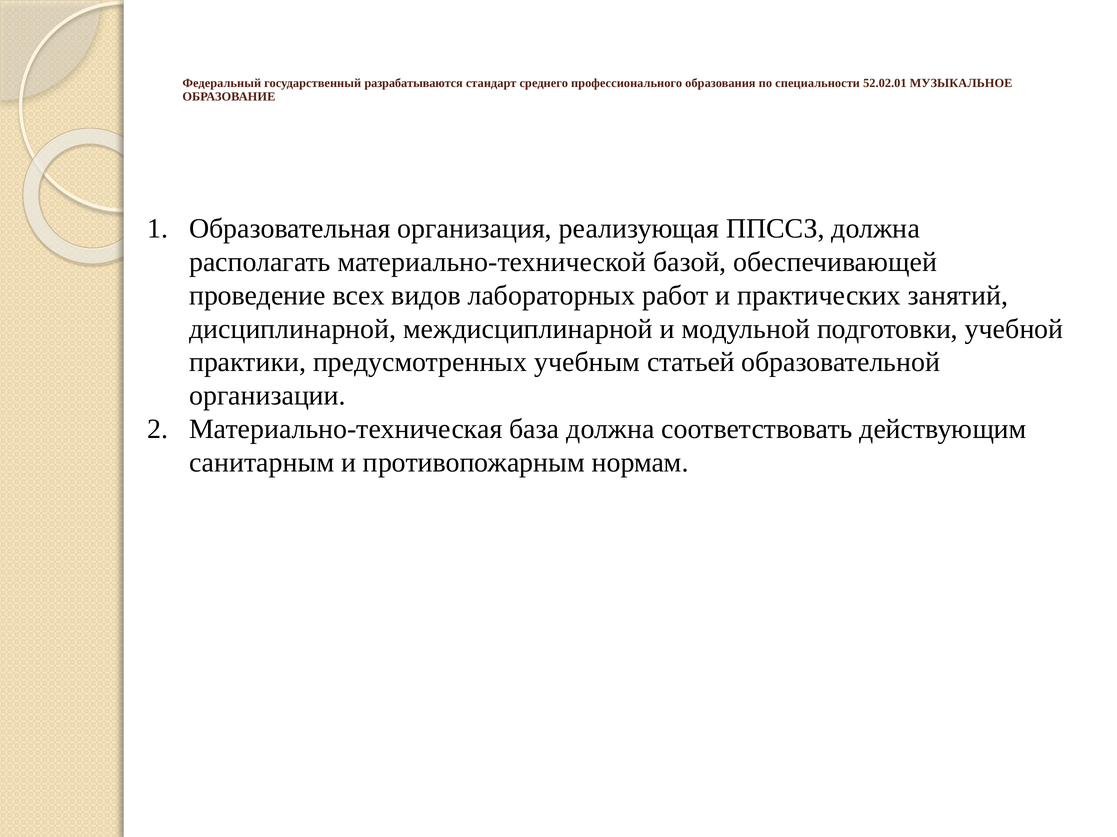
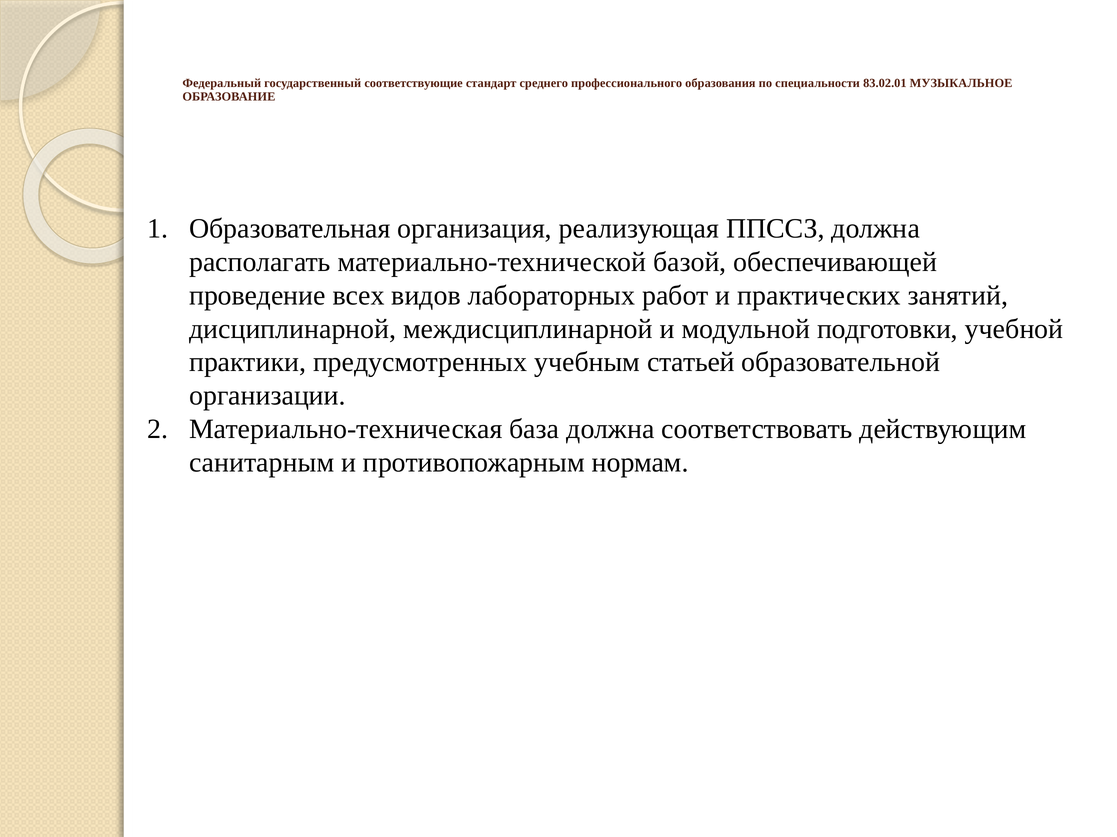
разрабатываются: разрабатываются -> соответствующие (414, 83)
52.02.01: 52.02.01 -> 83.02.01 (885, 83)
